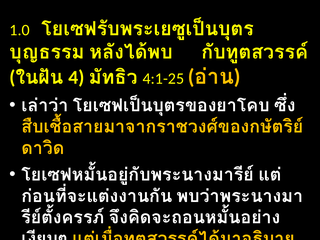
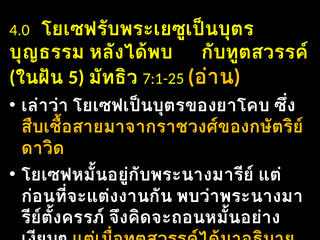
1.0: 1.0 -> 4.0 (20, 30)
4: 4 -> 5 (76, 78)
4:1-25: 4:1-25 -> 7:1-25 (163, 79)
